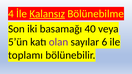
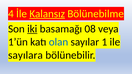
iki underline: none -> present (32, 29)
40: 40 -> 08 (90, 29)
5’ün: 5’ün -> 1’ün (18, 42)
olan colour: purple -> blue (58, 42)
6: 6 -> 1 (104, 42)
toplamı: toplamı -> sayılara (25, 55)
